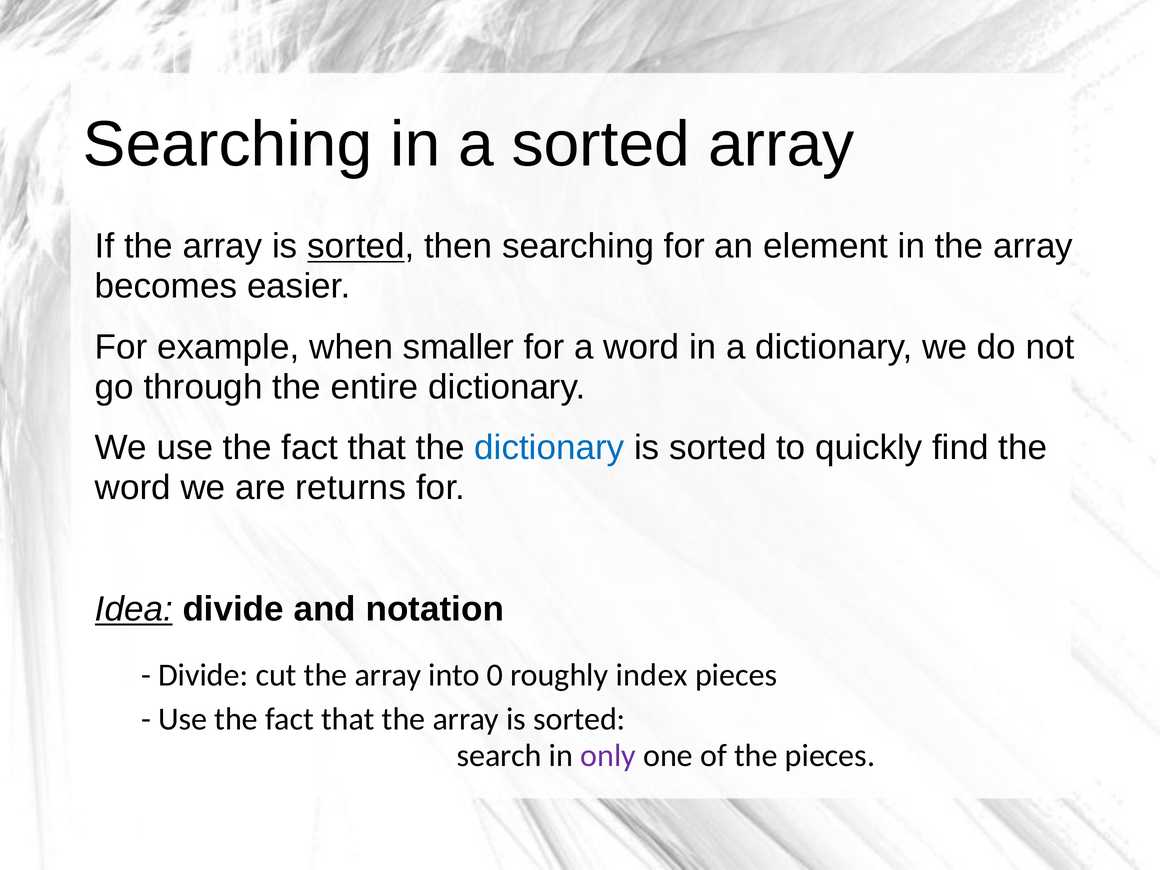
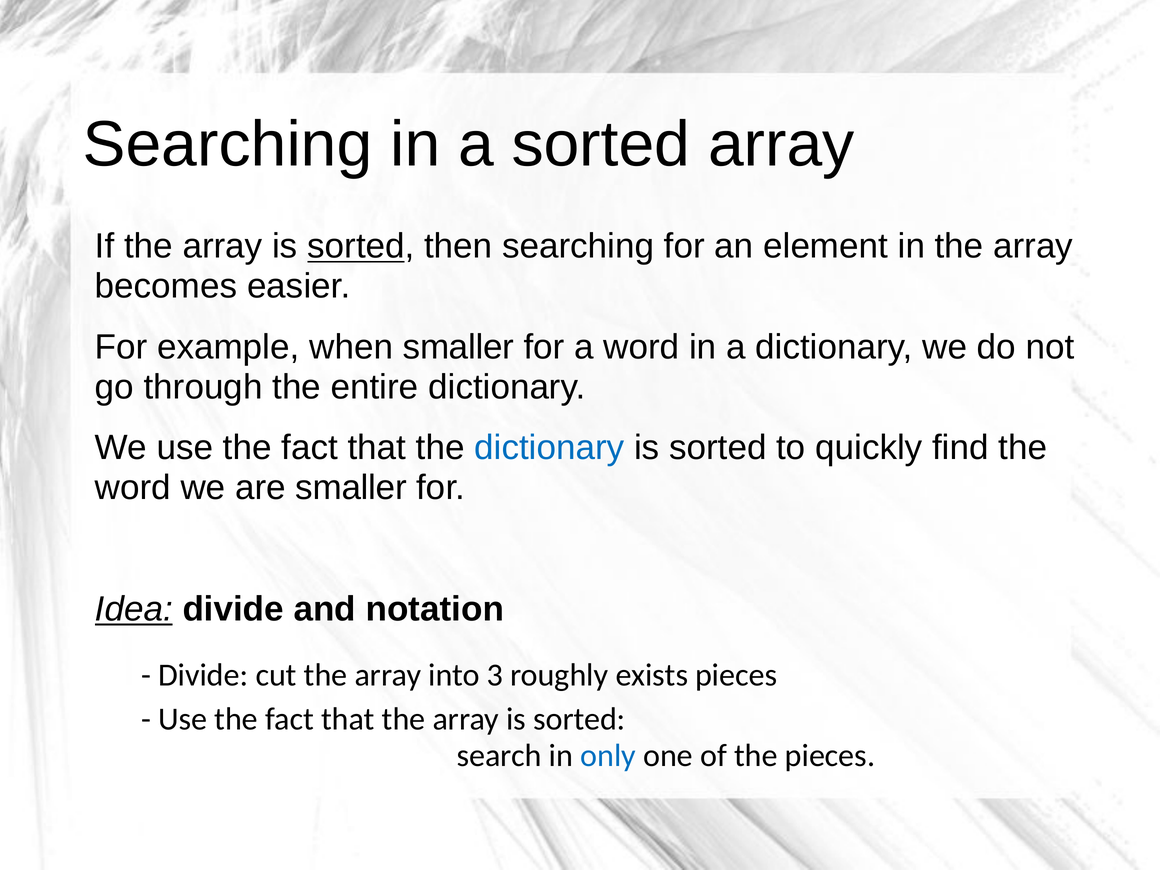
are returns: returns -> smaller (351, 488)
0: 0 -> 3 (495, 675)
index: index -> exists (652, 675)
only colour: purple -> blue (608, 756)
